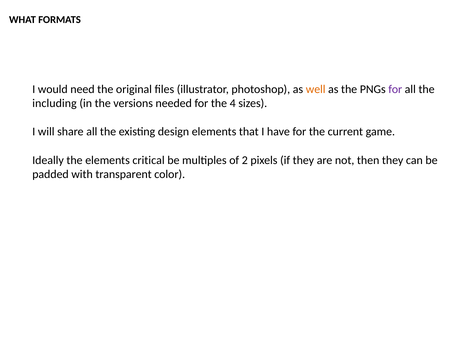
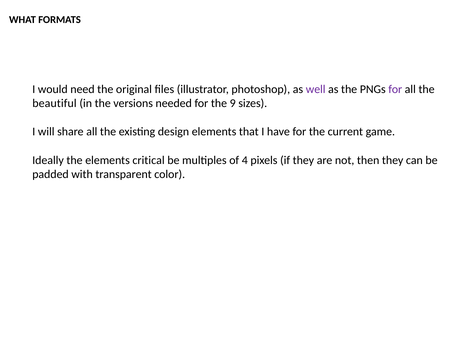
well colour: orange -> purple (316, 89)
including: including -> beautiful (54, 103)
4: 4 -> 9 (233, 103)
2: 2 -> 4 (245, 160)
